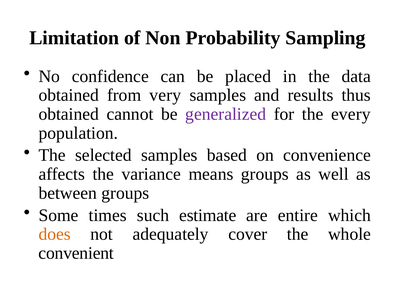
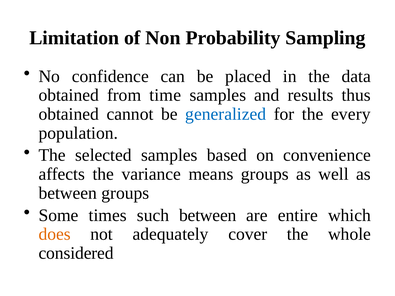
very: very -> time (165, 95)
generalized colour: purple -> blue (226, 114)
such estimate: estimate -> between (208, 215)
convenient: convenient -> considered (76, 253)
